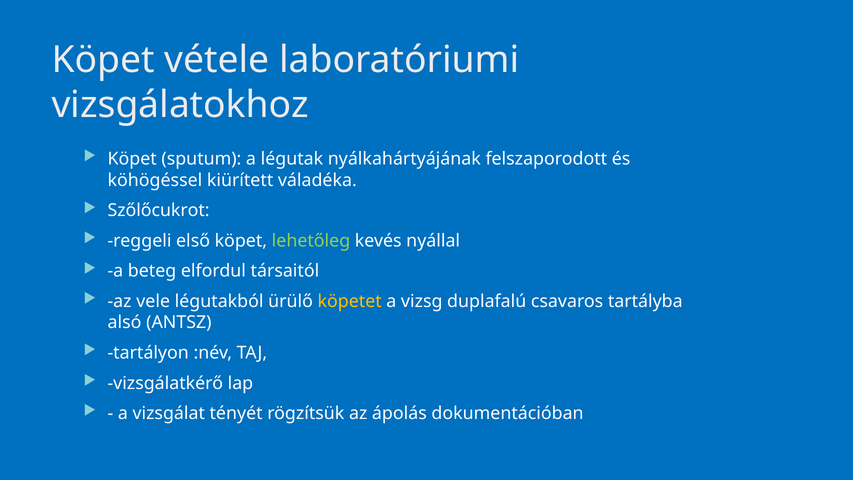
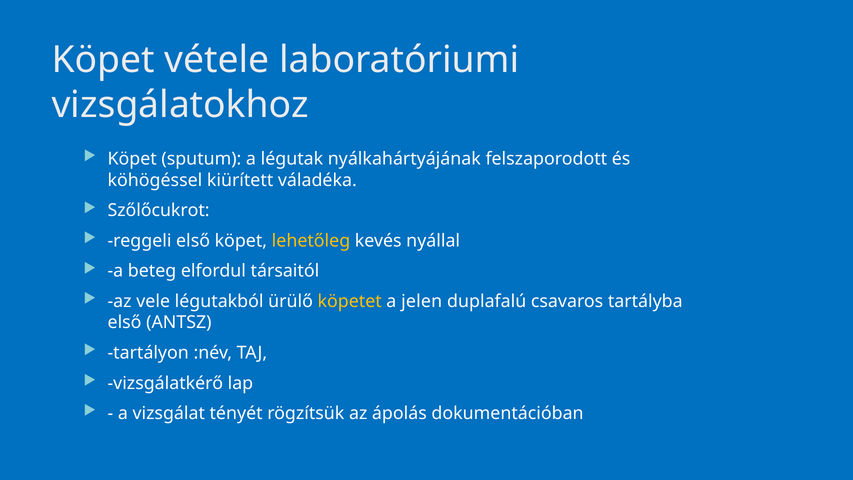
lehetőleg colour: light green -> yellow (311, 241)
vizsg: vizsg -> jelen (422, 301)
alsó: alsó -> első (125, 322)
